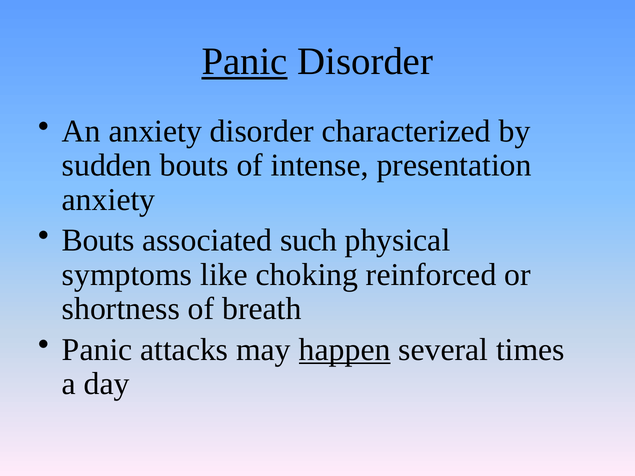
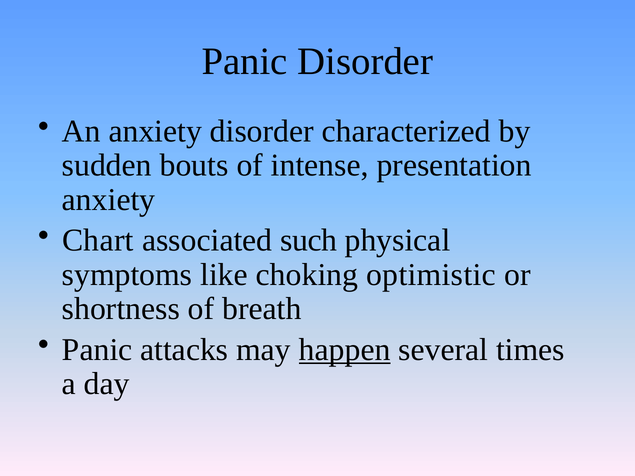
Panic underline: present -> none (245, 61)
Bouts: Bouts -> Chart (98, 240)
reinforced: reinforced -> optimistic (431, 275)
